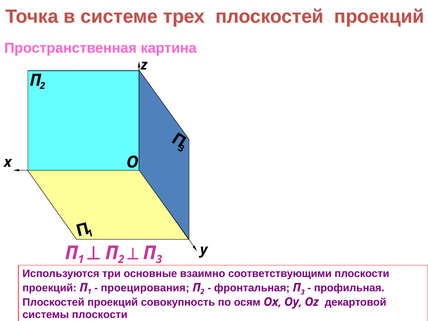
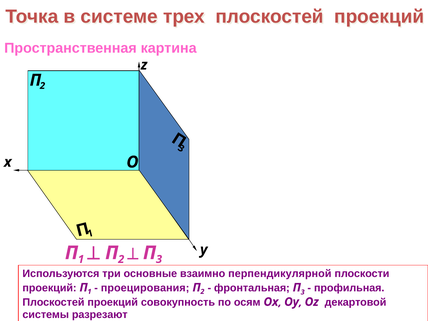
соответствующими: соответствующими -> перпендикулярной (280, 274)
системы плоскости: плоскости -> разрезают (100, 315)
